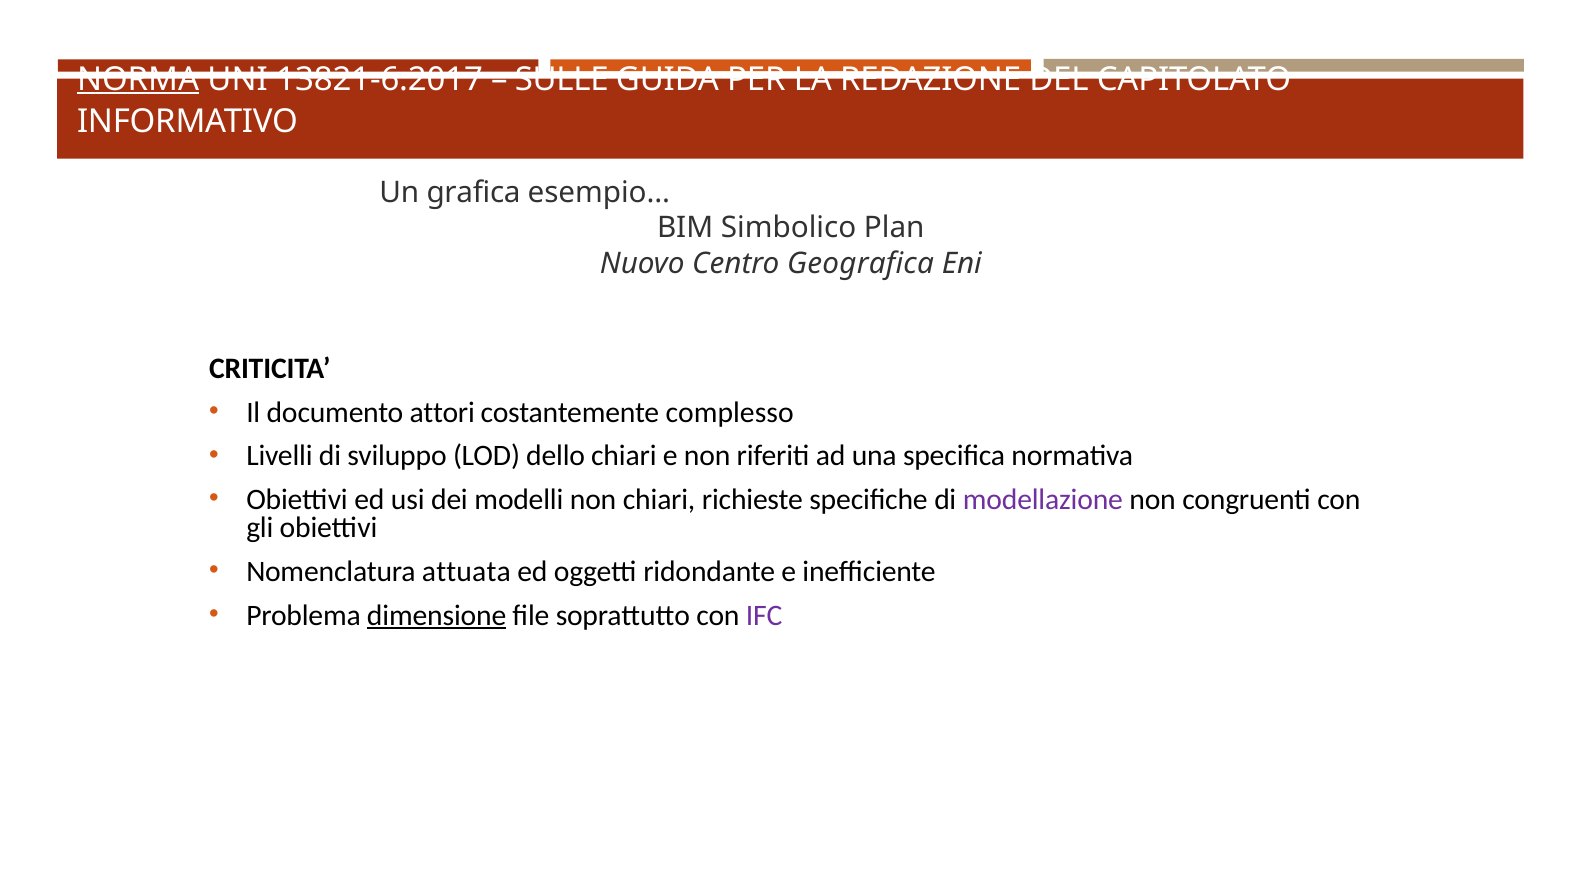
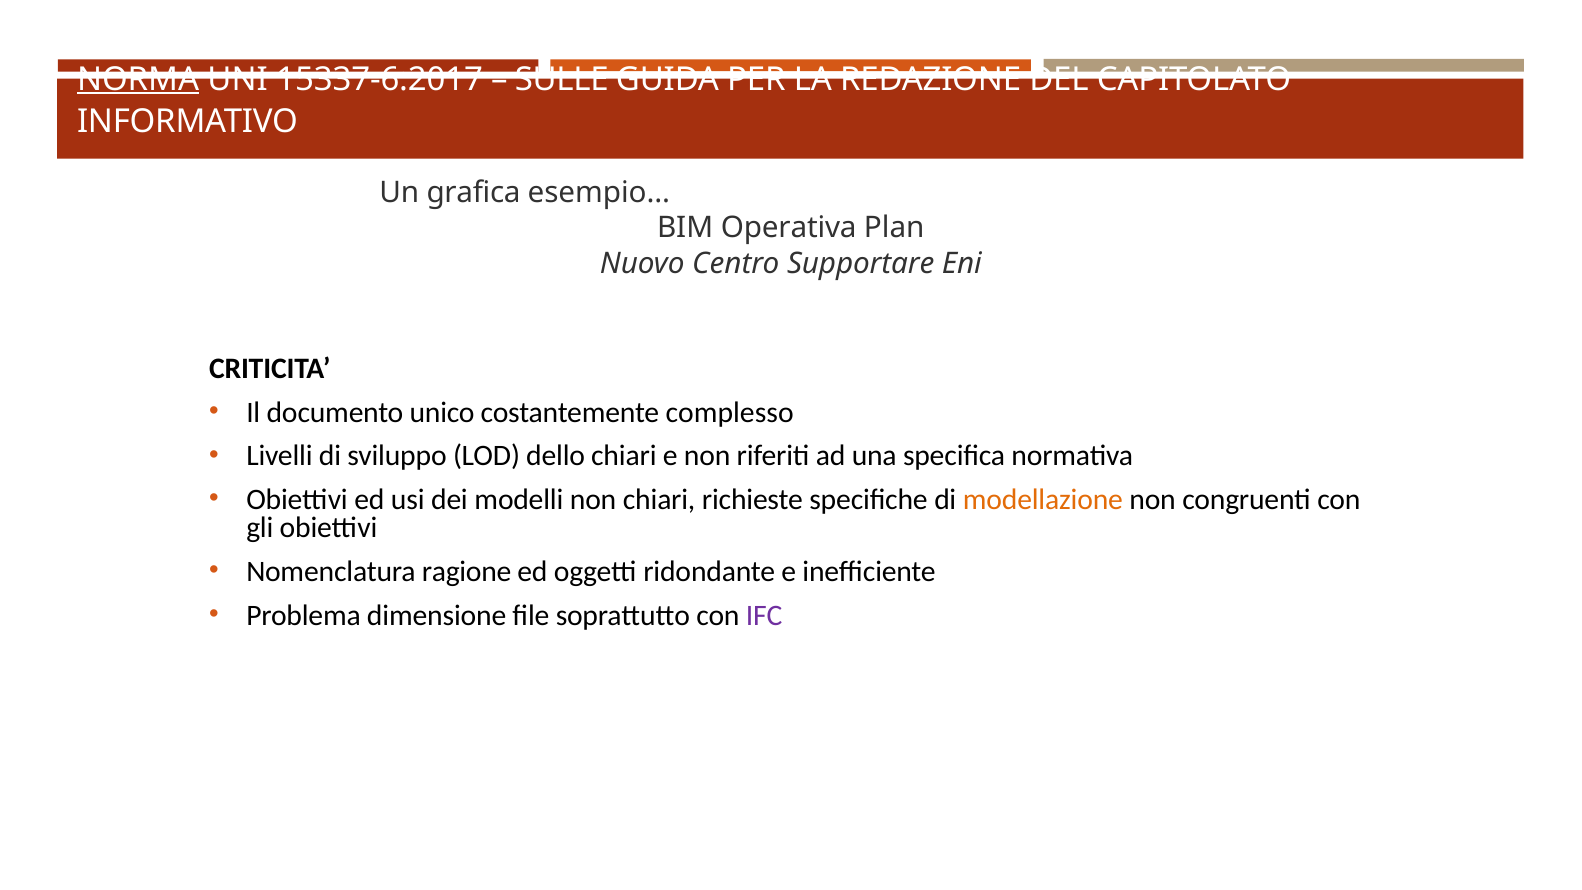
13821-6:2017: 13821-6:2017 -> 15337-6:2017 (380, 79)
Simbolico: Simbolico -> Operativa (789, 228)
Geografica: Geografica -> Supportare (861, 264)
attori: attori -> unico (442, 412)
modellazione colour: purple -> orange (1043, 499)
attuata: attuata -> ragione (467, 572)
dimensione underline: present -> none (437, 615)
